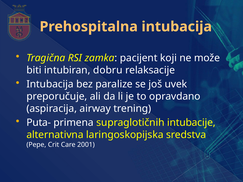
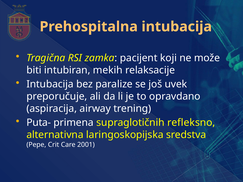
dobru: dobru -> mekih (108, 70)
intubacije: intubacije -> refleksno (191, 123)
